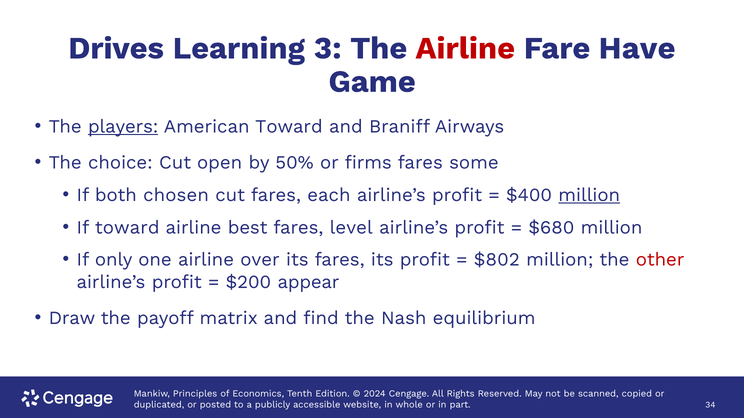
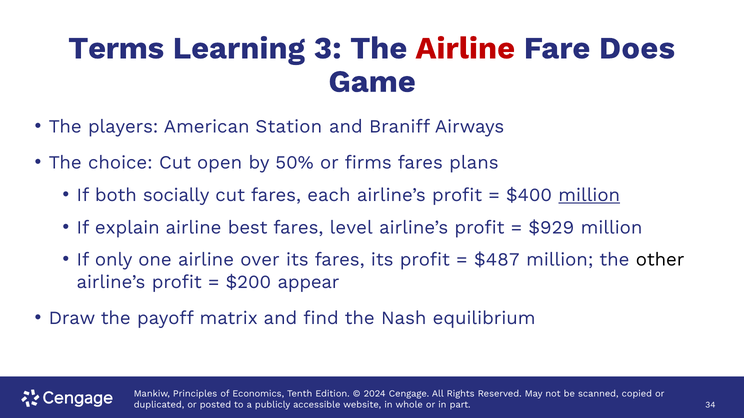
Drives: Drives -> Terms (116, 48)
Have: Have -> Does (637, 48)
players underline: present -> none (123, 127)
American Toward: Toward -> Station (289, 127)
some: some -> plans (474, 163)
chosen: chosen -> socially (176, 195)
If toward: toward -> explain (127, 228)
$680: $680 -> $929 (551, 228)
$802: $802 -> $487 (497, 260)
other colour: red -> black (660, 260)
